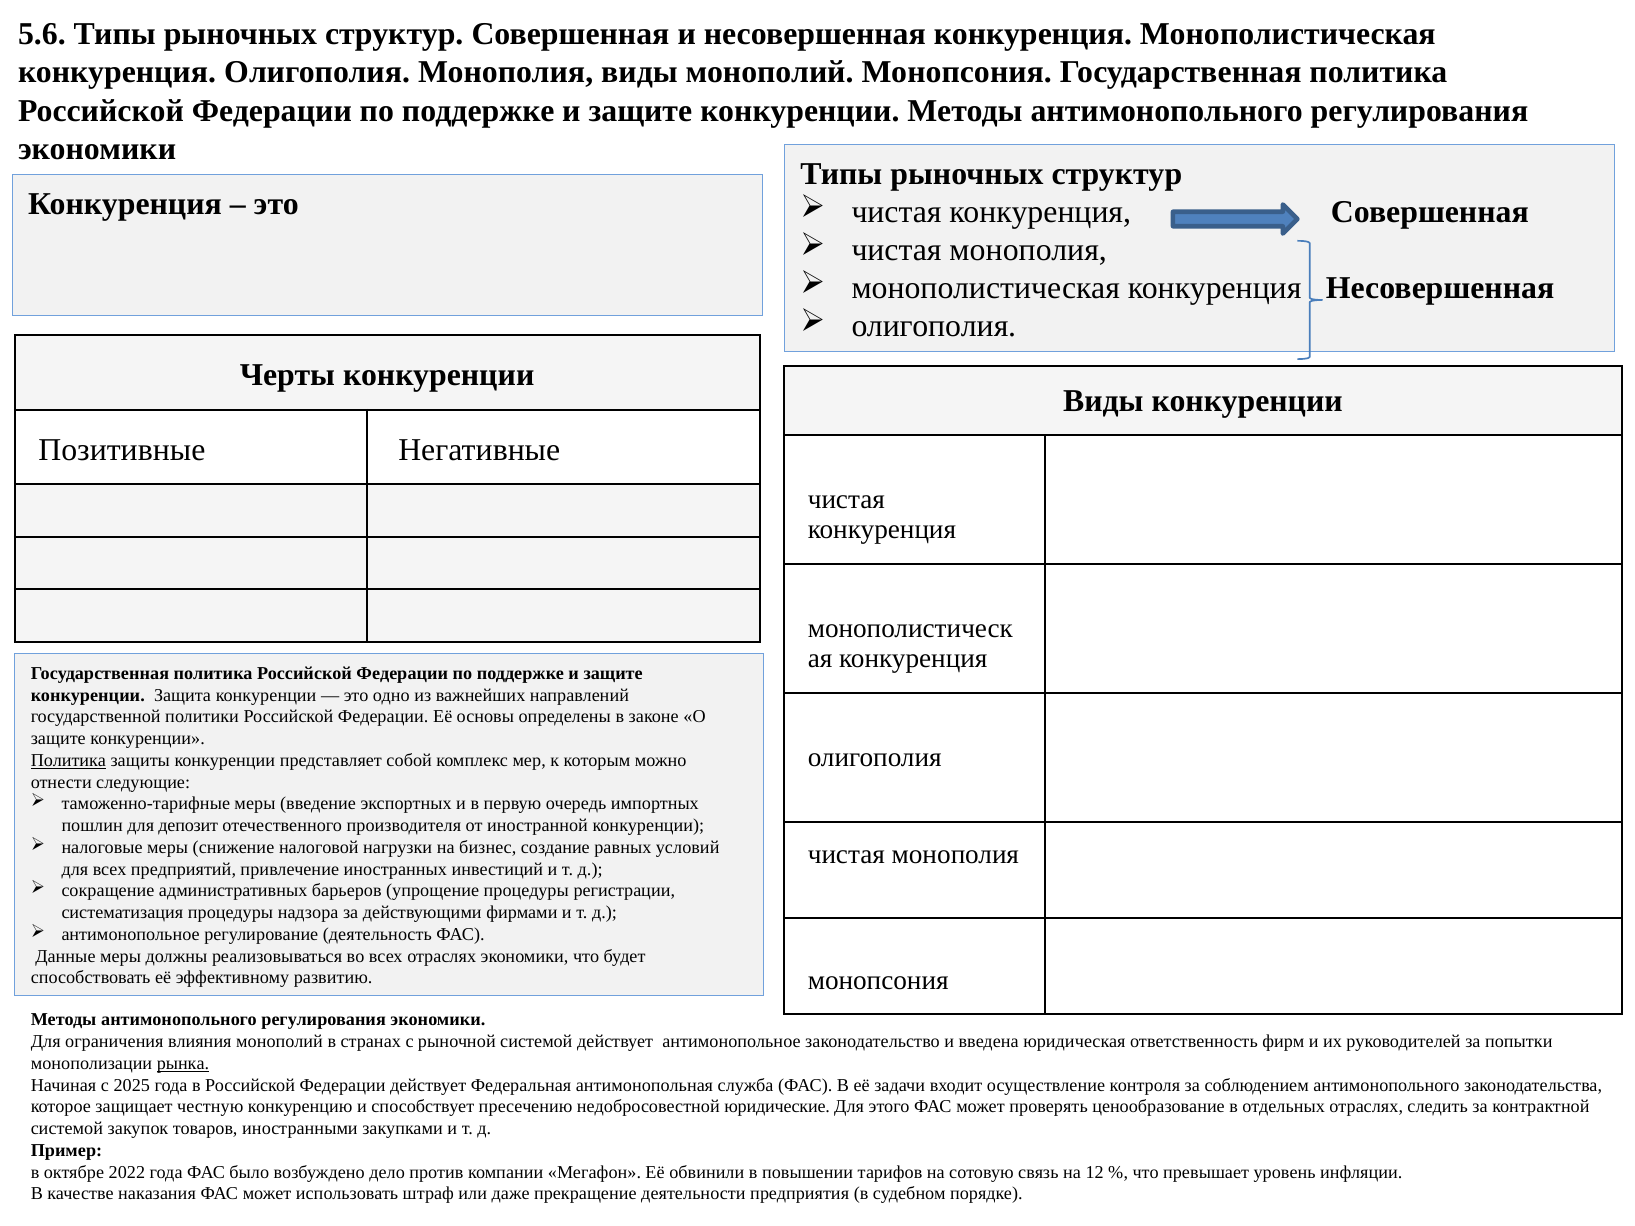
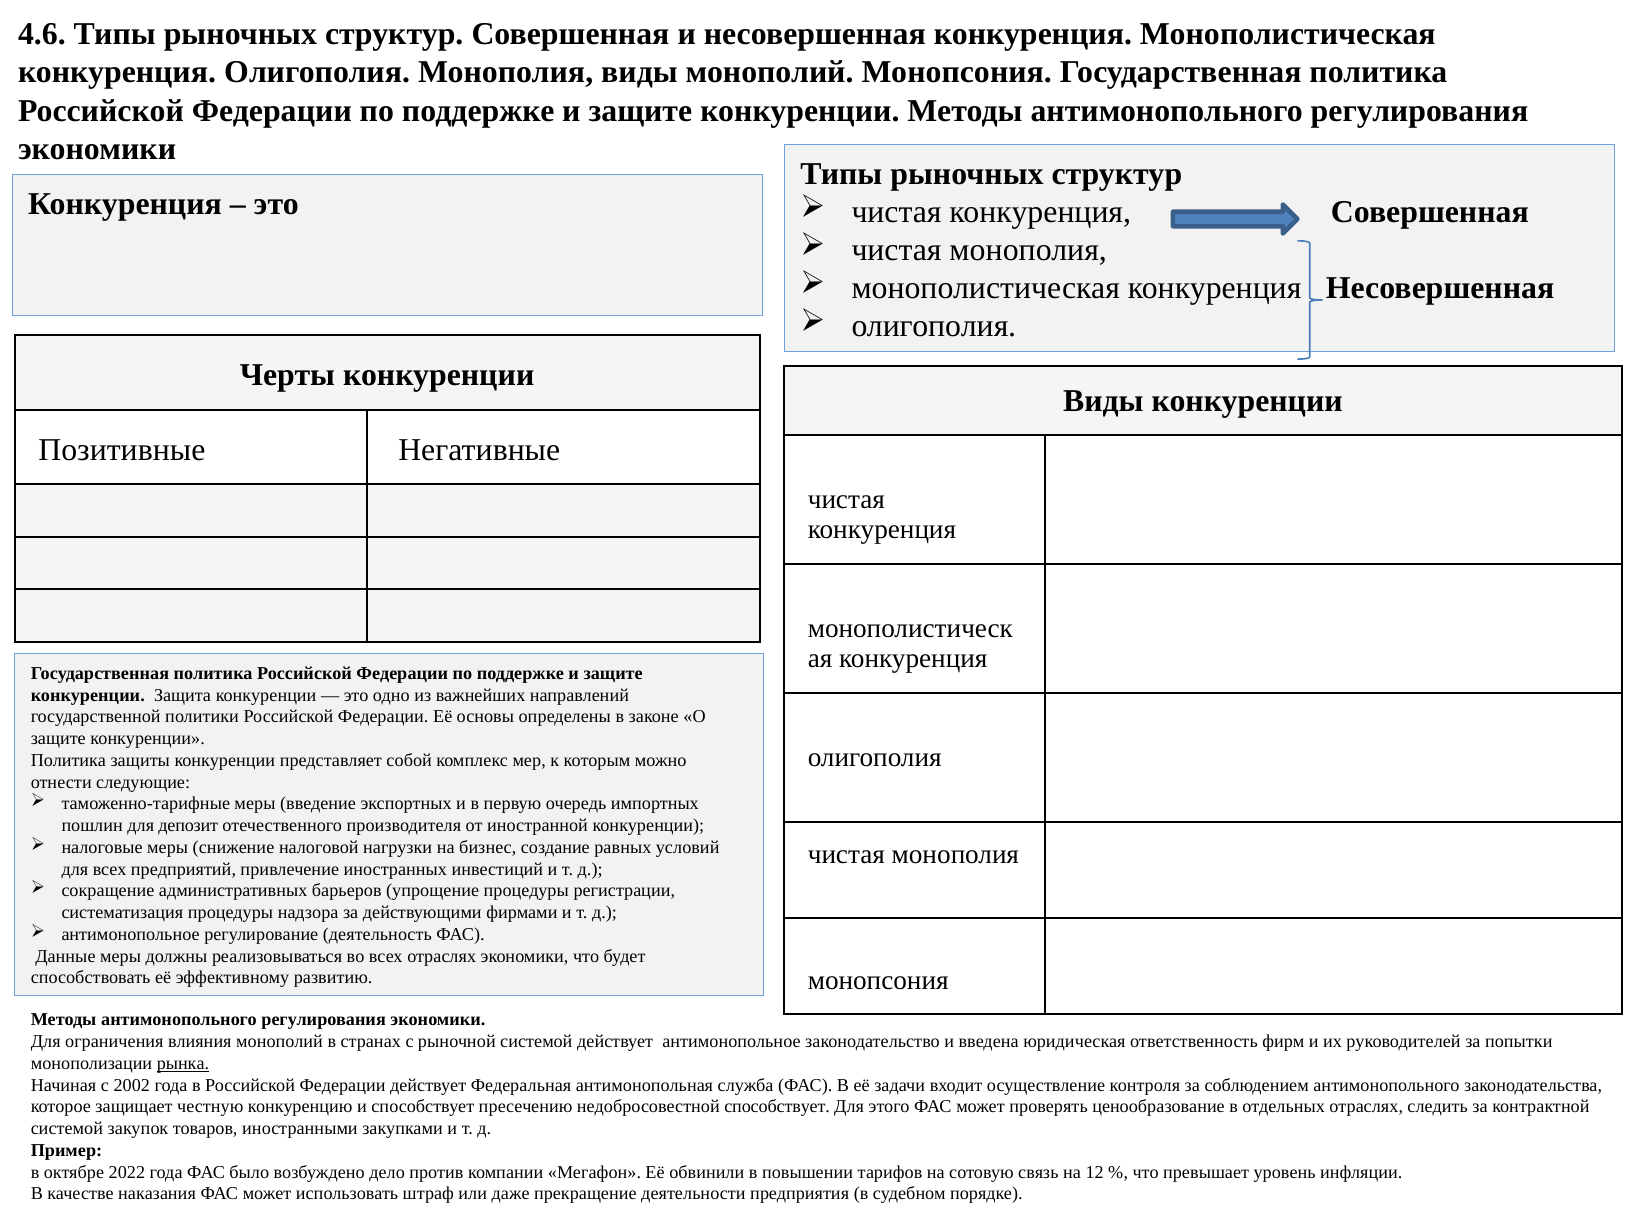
5.6: 5.6 -> 4.6 (42, 34)
Политика underline: present -> none (68, 761)
2025: 2025 -> 2002 (132, 1085)
недобросовестной юридические: юридические -> способствует (777, 1107)
